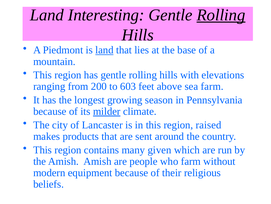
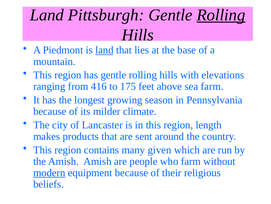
Interesting: Interesting -> Pittsburgh (106, 15)
200: 200 -> 416 (99, 86)
603: 603 -> 175 (128, 86)
milder underline: present -> none (107, 111)
raised: raised -> length (209, 125)
modern underline: none -> present (49, 172)
